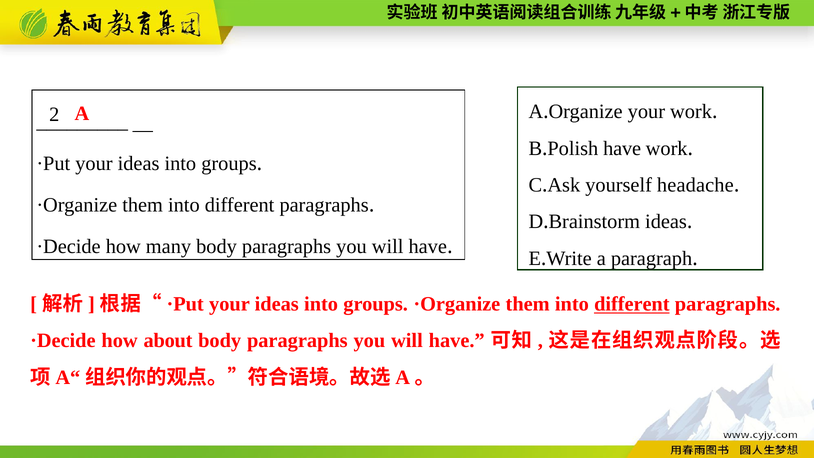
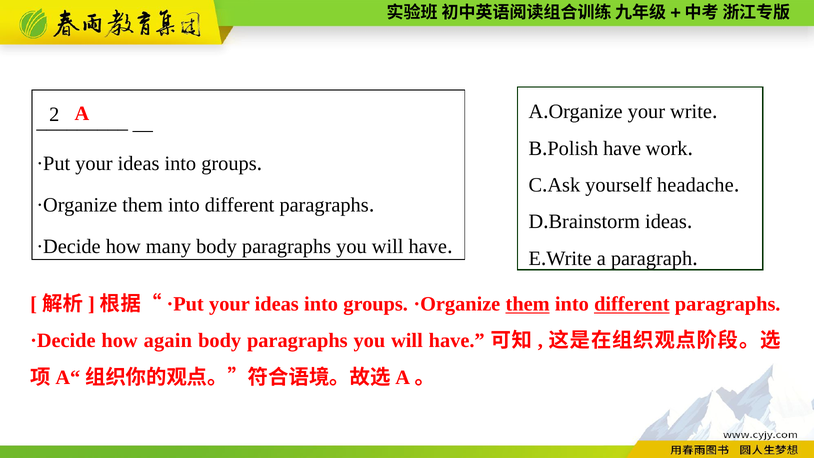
your work: work -> write (691, 112)
them underline: none -> present (528, 304)
about: about -> again (168, 341)
